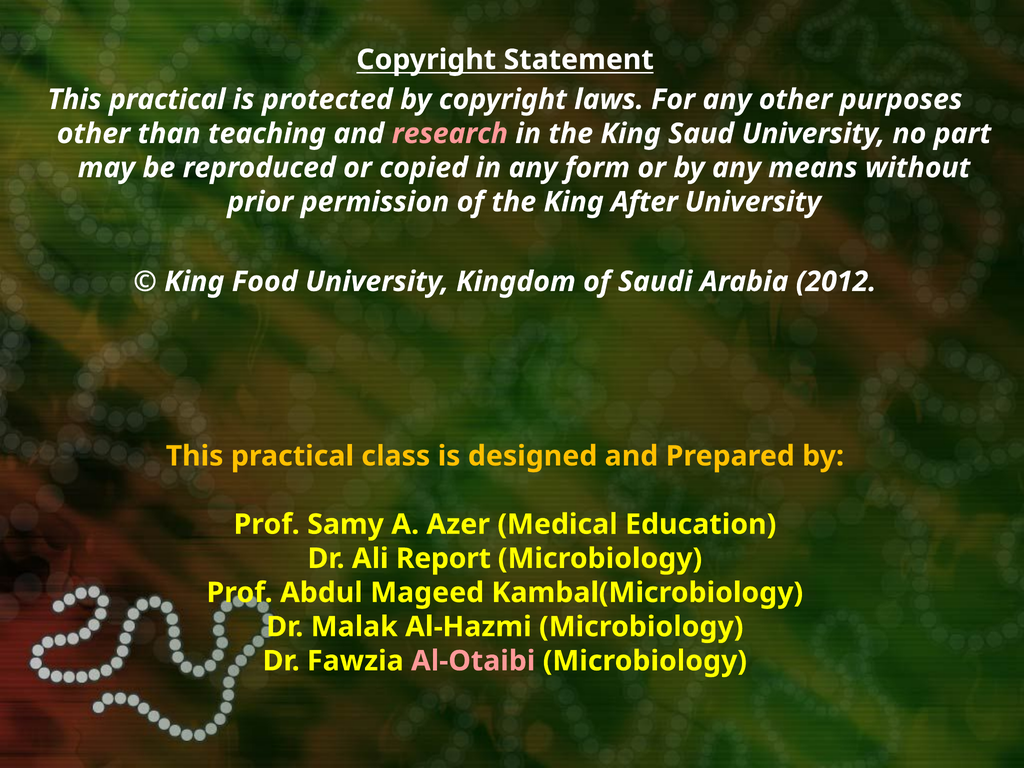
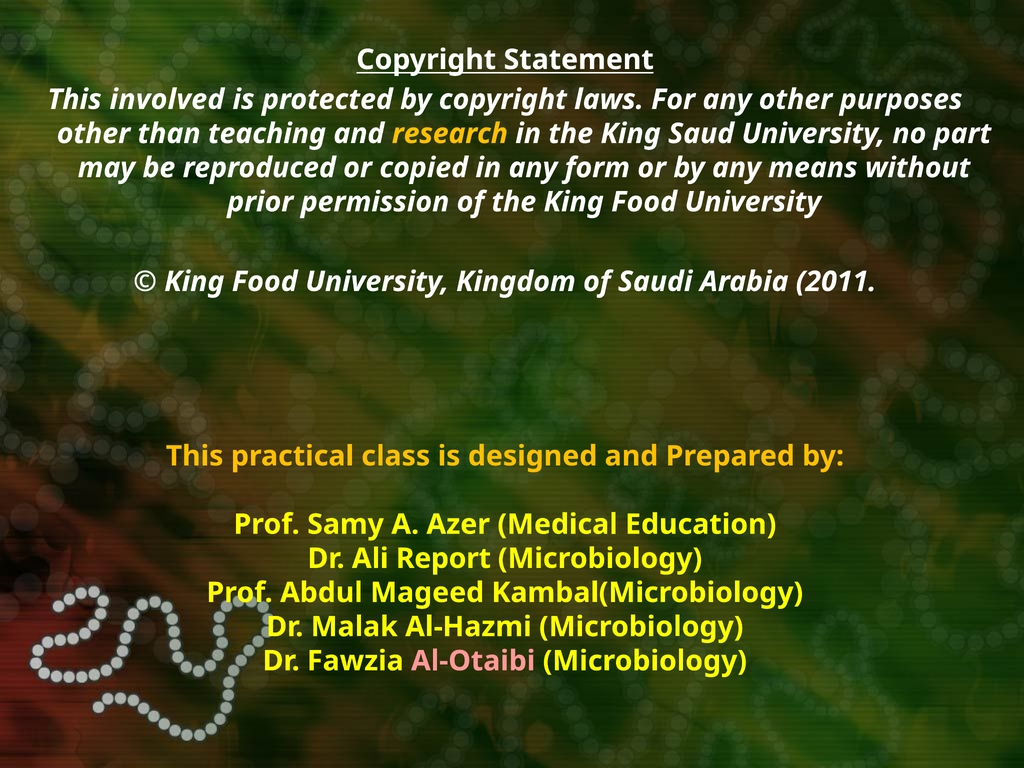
practical: practical -> involved (167, 100)
research colour: pink -> yellow (450, 134)
the King After: After -> Food (644, 202)
2012: 2012 -> 2011 (836, 282)
